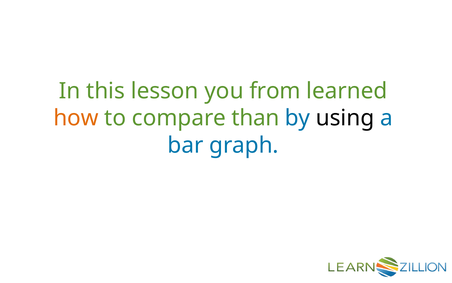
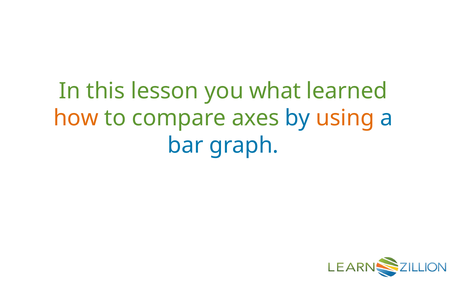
from: from -> what (275, 91)
than: than -> axes (255, 118)
using colour: black -> orange (345, 118)
